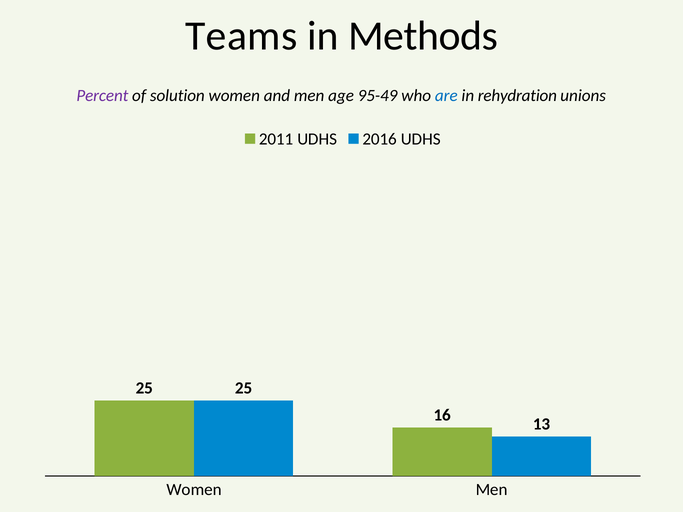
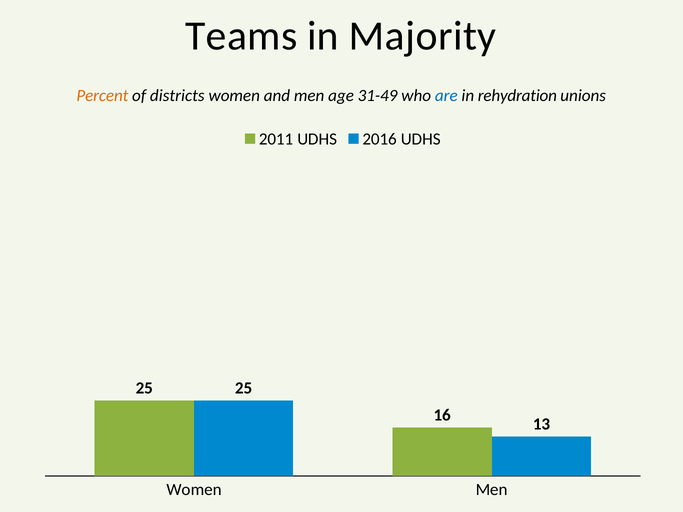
Methods: Methods -> Majority (423, 36)
Percent colour: purple -> orange (102, 96)
solution: solution -> districts (177, 96)
95-49: 95-49 -> 31-49 (378, 96)
